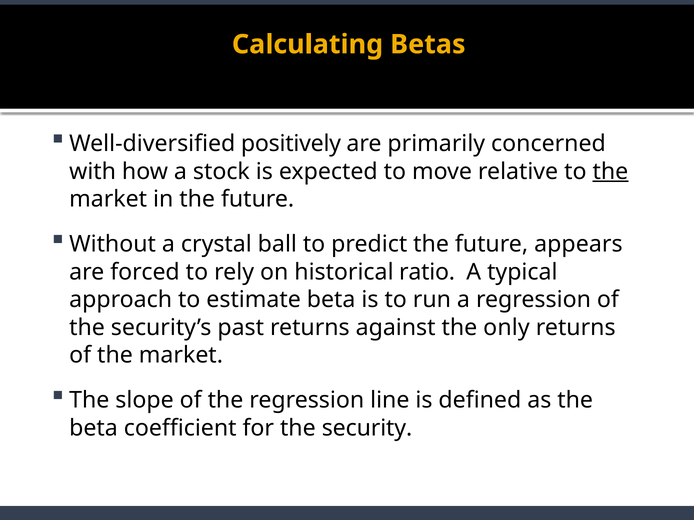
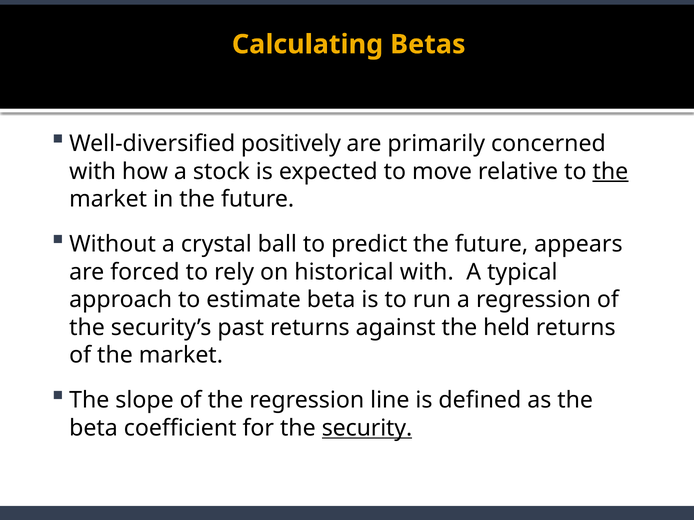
historical ratio: ratio -> with (427, 272)
only: only -> held (507, 328)
security underline: none -> present (367, 428)
